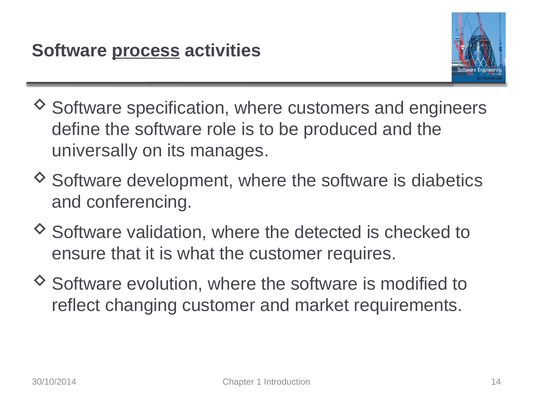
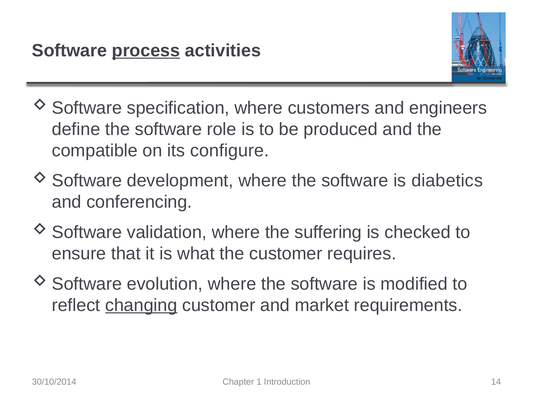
universally: universally -> compatible (95, 150)
manages: manages -> configure (230, 150)
detected: detected -> suffering (328, 232)
changing underline: none -> present (141, 305)
